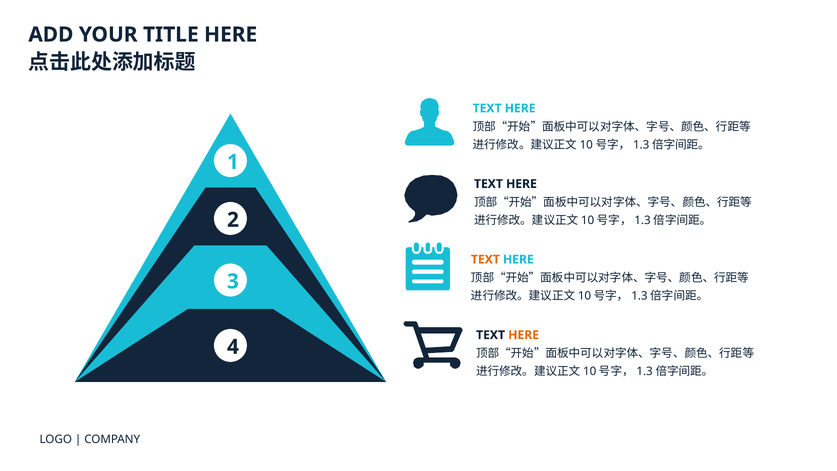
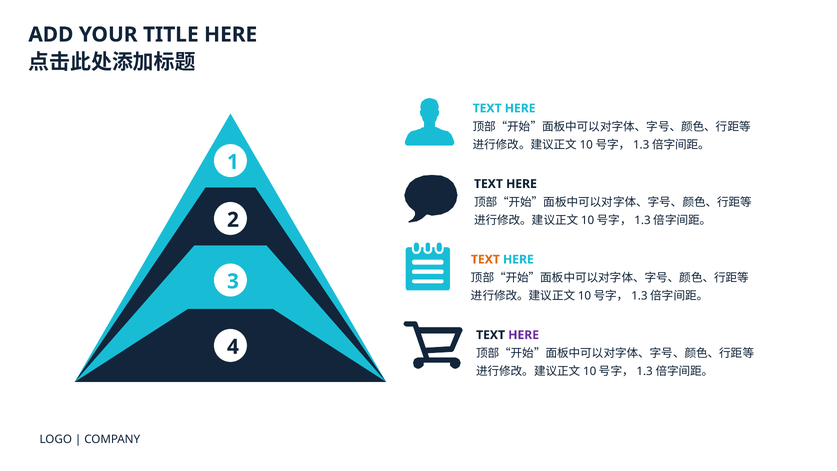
HERE colour: orange -> purple (524, 335)
